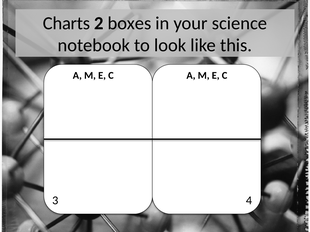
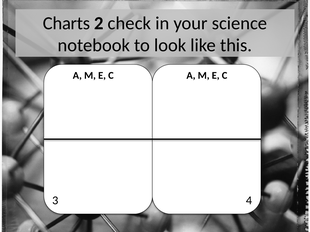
boxes: boxes -> check (129, 23)
